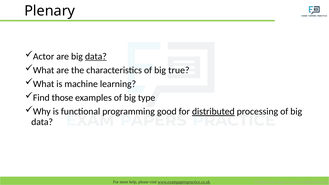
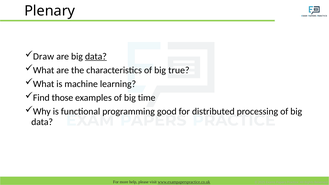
Actor: Actor -> Draw (44, 56)
type: type -> time (147, 98)
distributed underline: present -> none (213, 112)
